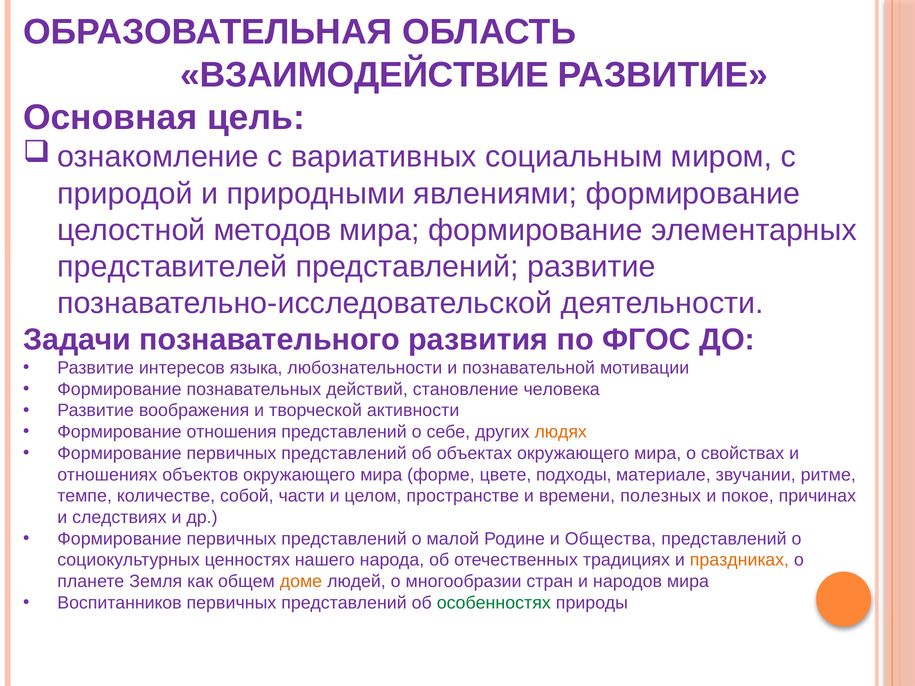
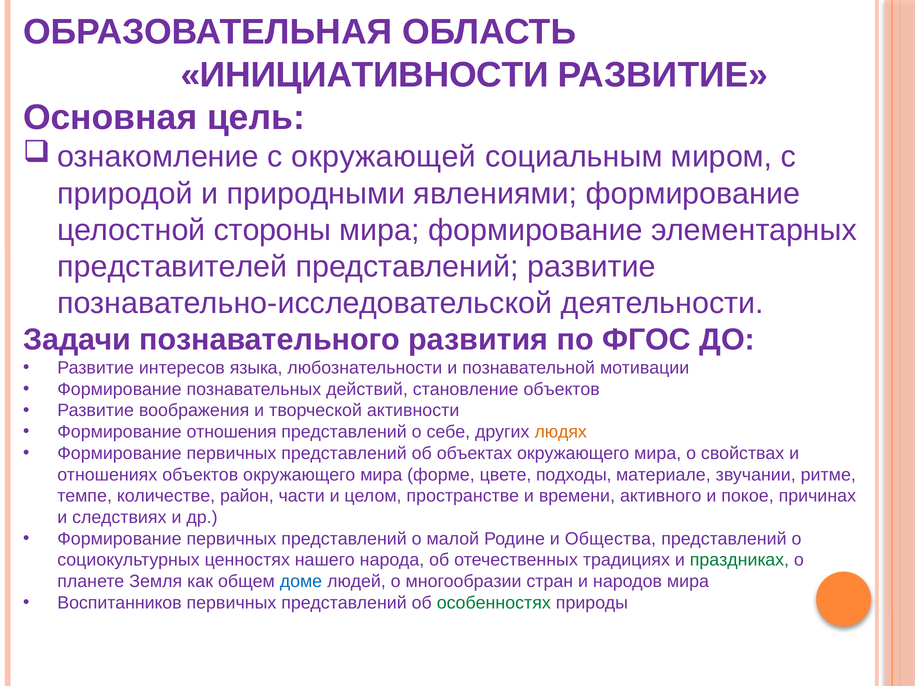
ВЗАИМОДЕЙСТВИЕ: ВЗАИМОДЕЙСТВИЕ -> ИНИЦИАТИВНОСТИ (365, 75)
вариативных: вариативных -> окружающей (384, 157)
методов: методов -> стороны (273, 230)
становление человека: человека -> объектов (562, 389)
собой: собой -> район (247, 496)
полезных: полезных -> активного (661, 496)
праздниках colour: orange -> green (739, 560)
доме colour: orange -> blue (301, 582)
